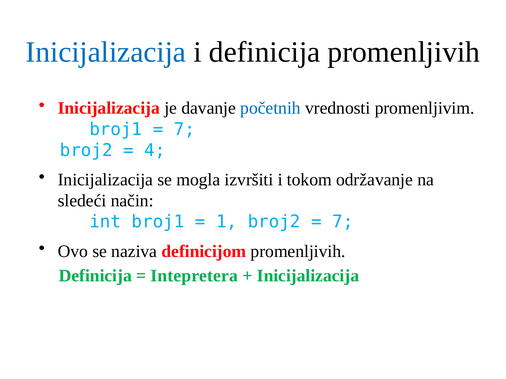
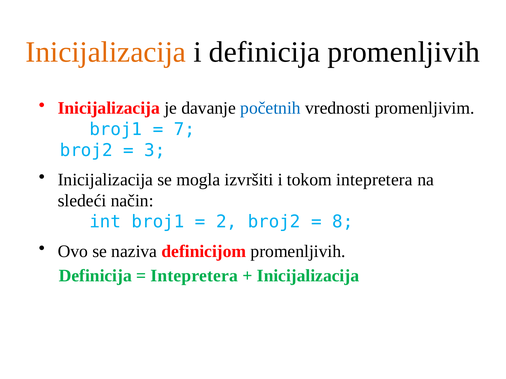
Inicijalizacija colour: blue -> orange (106, 52)
4: 4 -> 3 (155, 150)
tokom održavanje: održavanje -> intepretera (374, 180)
1: 1 -> 2 (227, 222)
7: 7 -> 8 (343, 222)
